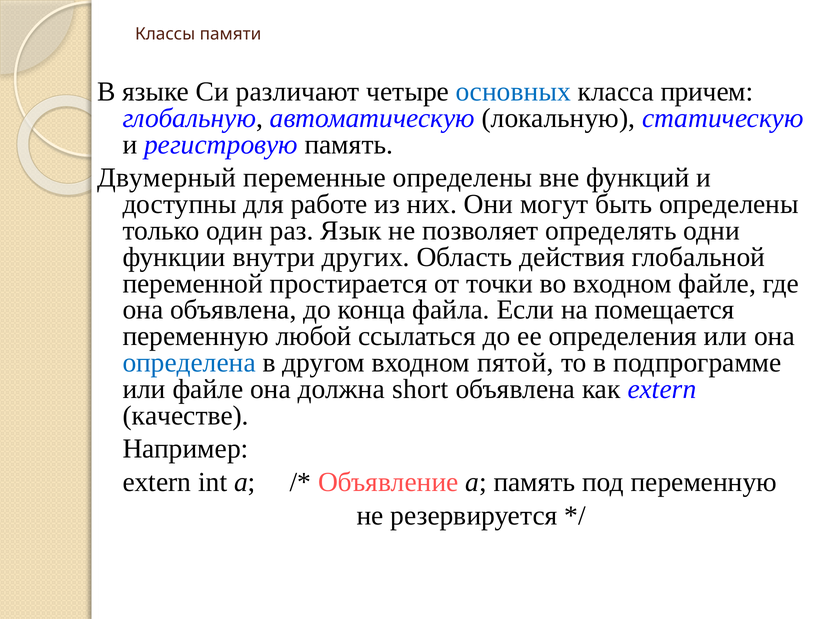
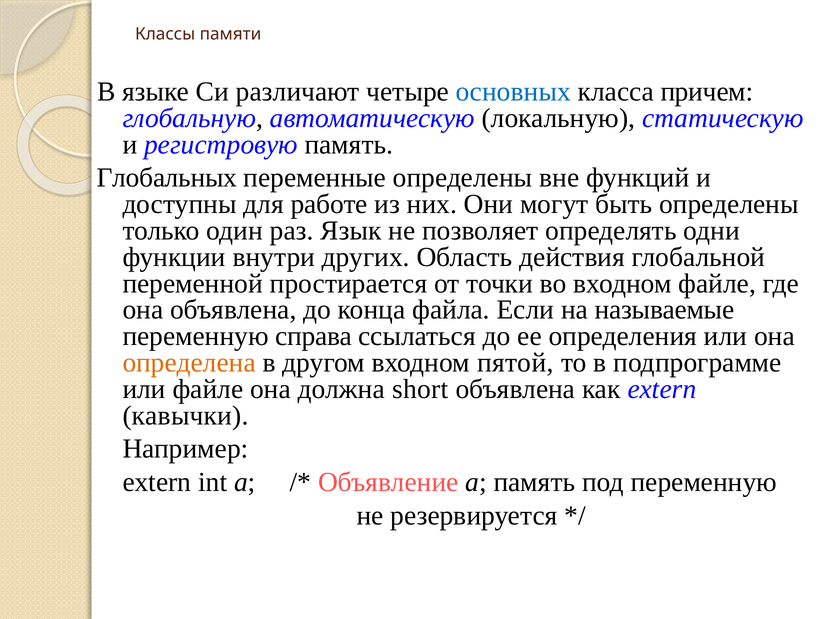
Двумерный: Двумерный -> Глобальных (167, 178)
помещается: помещается -> называемые (665, 310)
любой: любой -> справа (314, 337)
определена colour: blue -> orange (189, 363)
качестве: качестве -> кавычки (186, 416)
